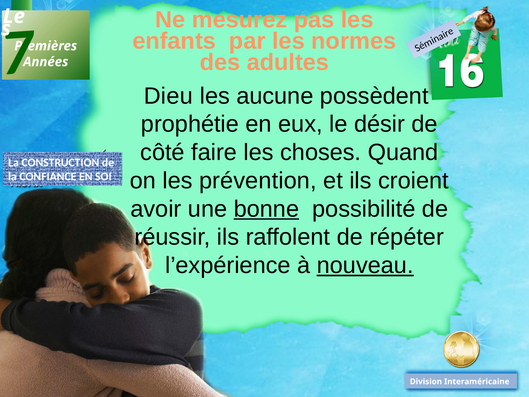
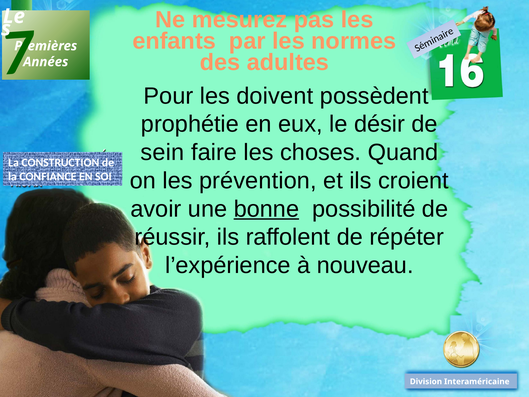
Dieu: Dieu -> Pour (168, 96)
aucune: aucune -> doivent (275, 96)
côté: côté -> sein (162, 152)
nouveau underline: present -> none (365, 265)
